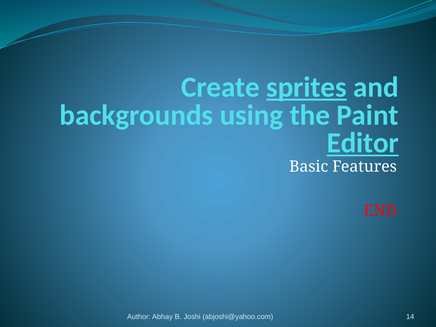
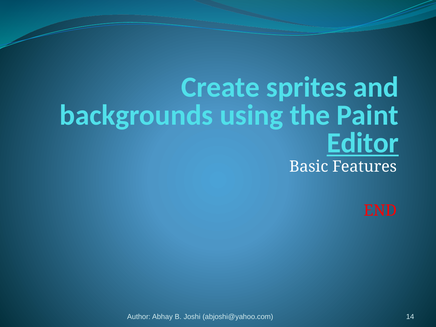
sprites underline: present -> none (306, 87)
